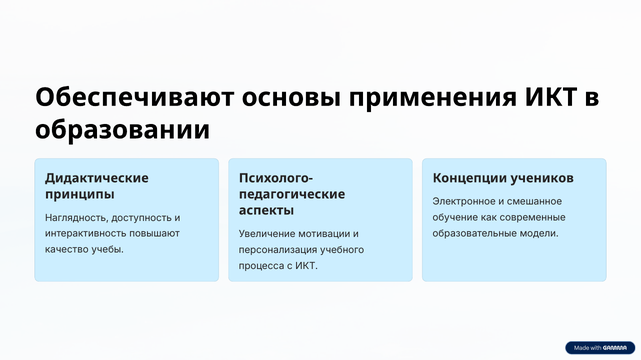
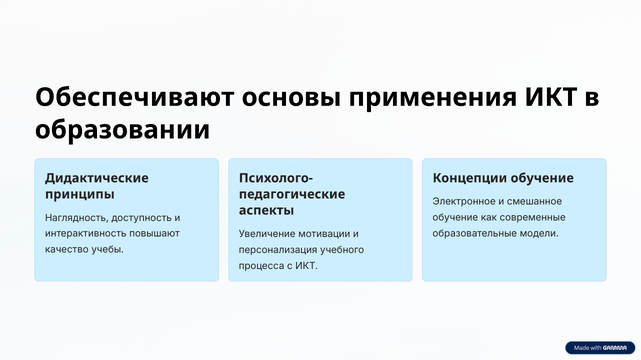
Концепции учеников: учеников -> обучение (542, 178)
